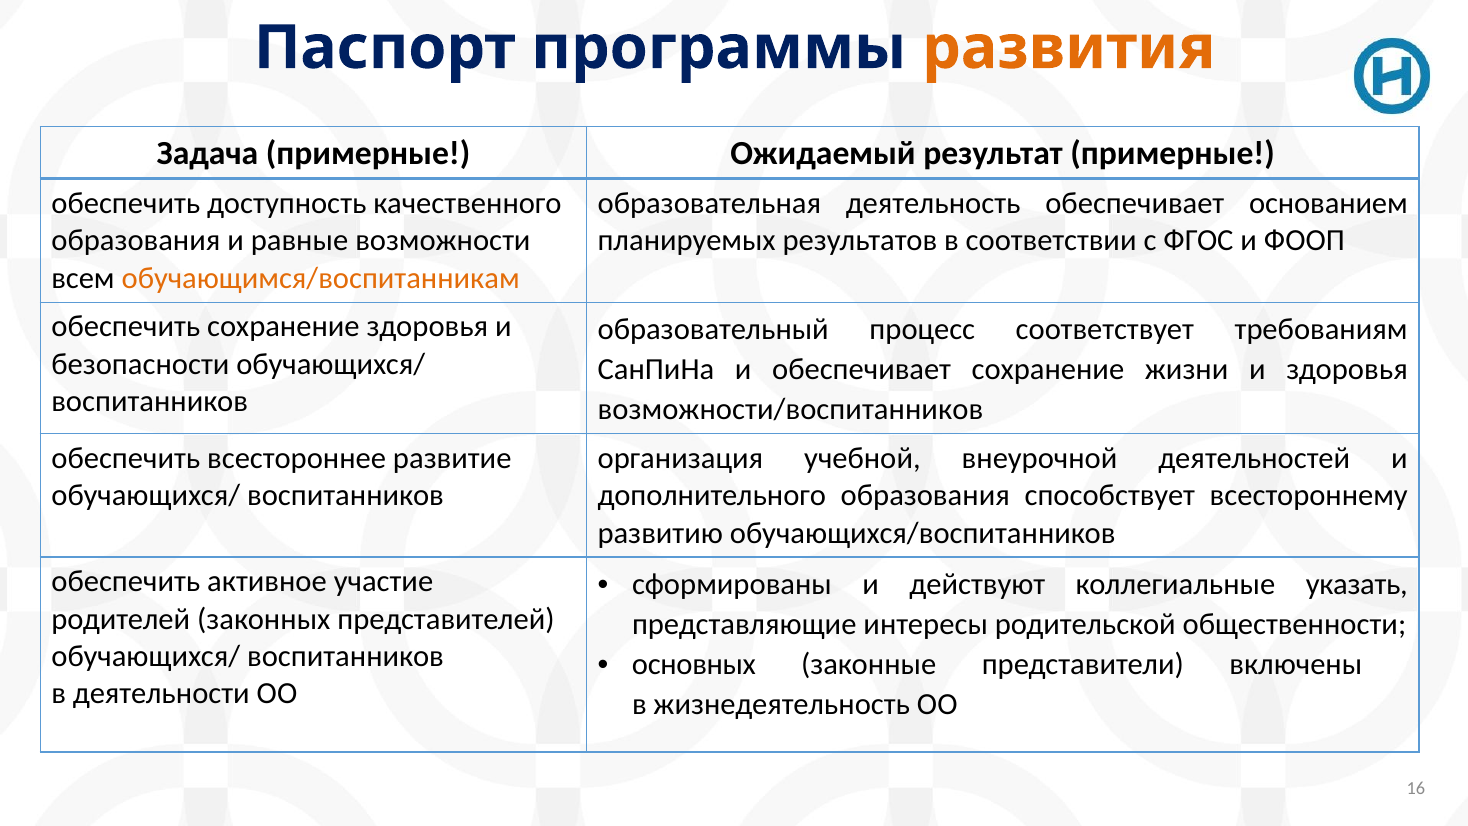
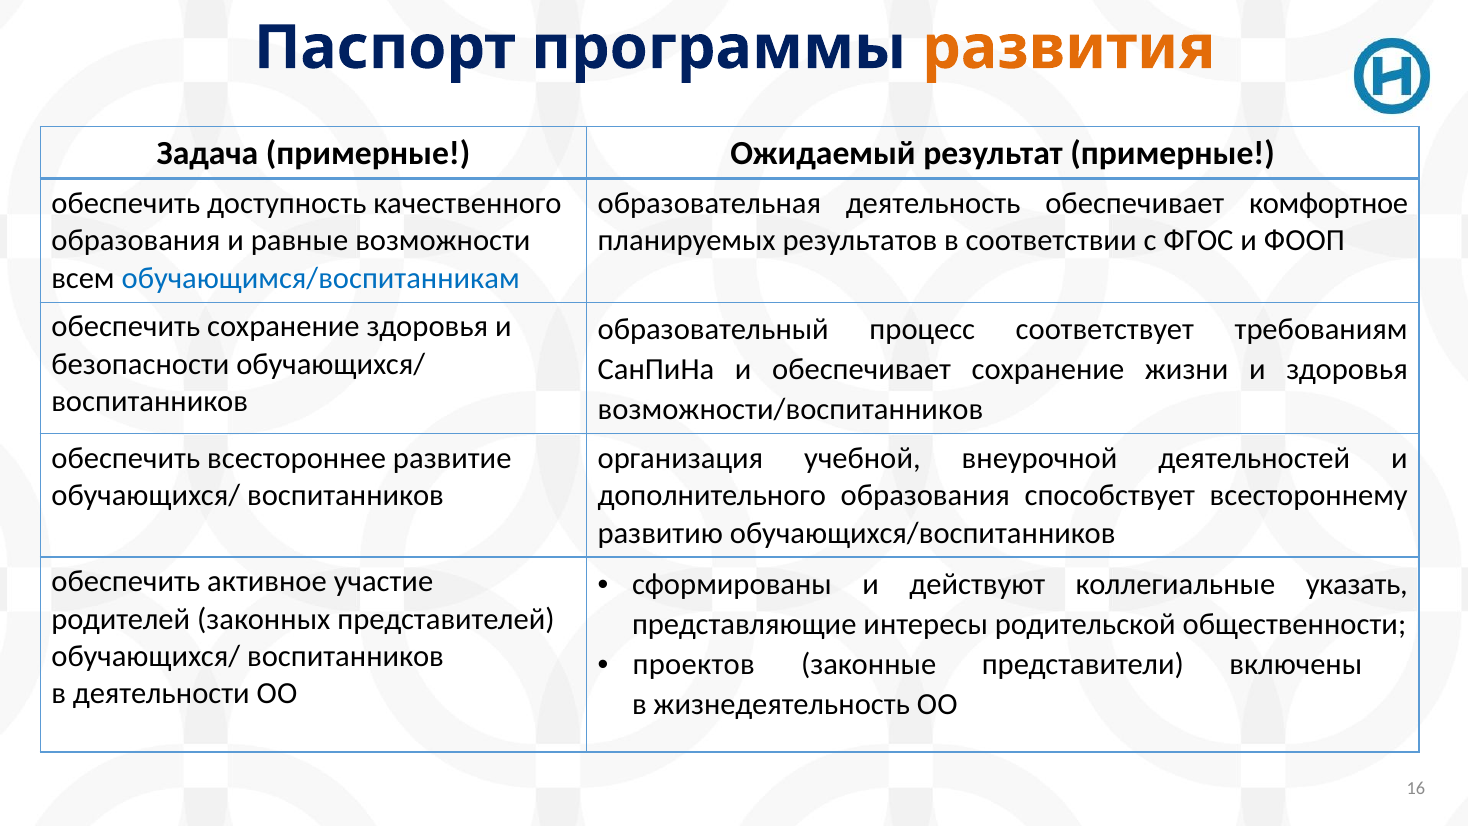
основанием: основанием -> комфортное (1329, 203)
обучающимся/воспитанникам colour: orange -> blue (321, 278)
основных: основных -> проектов (694, 664)
